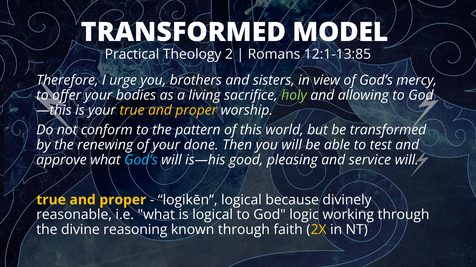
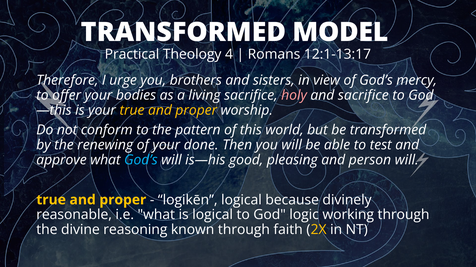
2: 2 -> 4 (229, 54)
12:1-13:85: 12:1-13:85 -> 12:1-13:17 (337, 54)
holy colour: light green -> pink (294, 95)
and allowing: allowing -> sacrifice (363, 95)
service: service -> person (370, 160)
